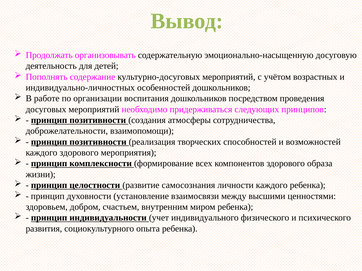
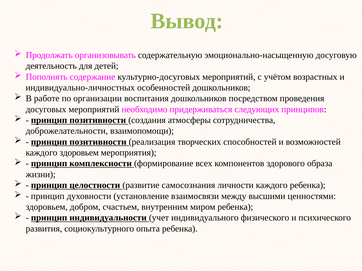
каждого здорового: здорового -> здоровьем (79, 153)
